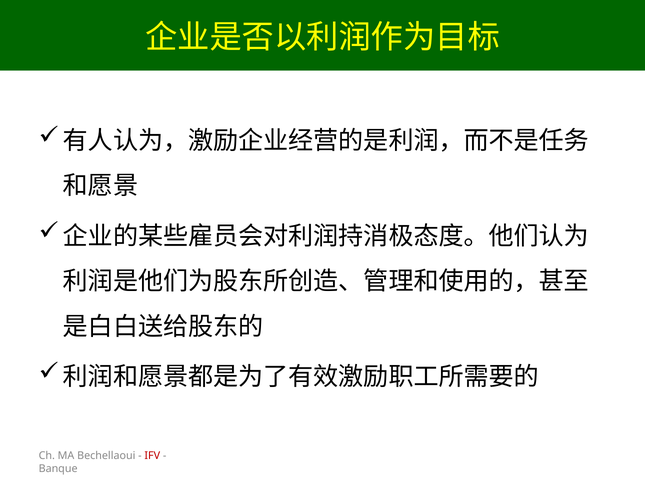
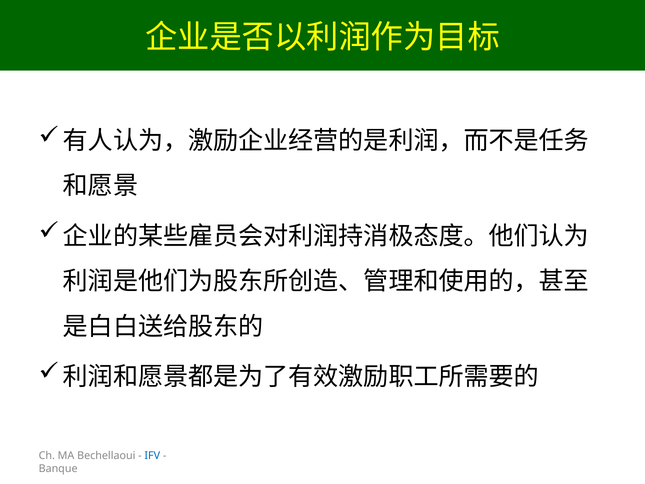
IFV colour: red -> blue (152, 456)
